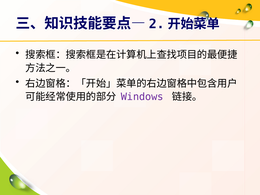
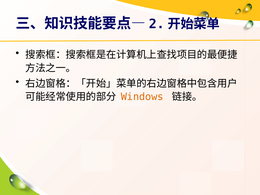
Windows colour: purple -> orange (142, 97)
